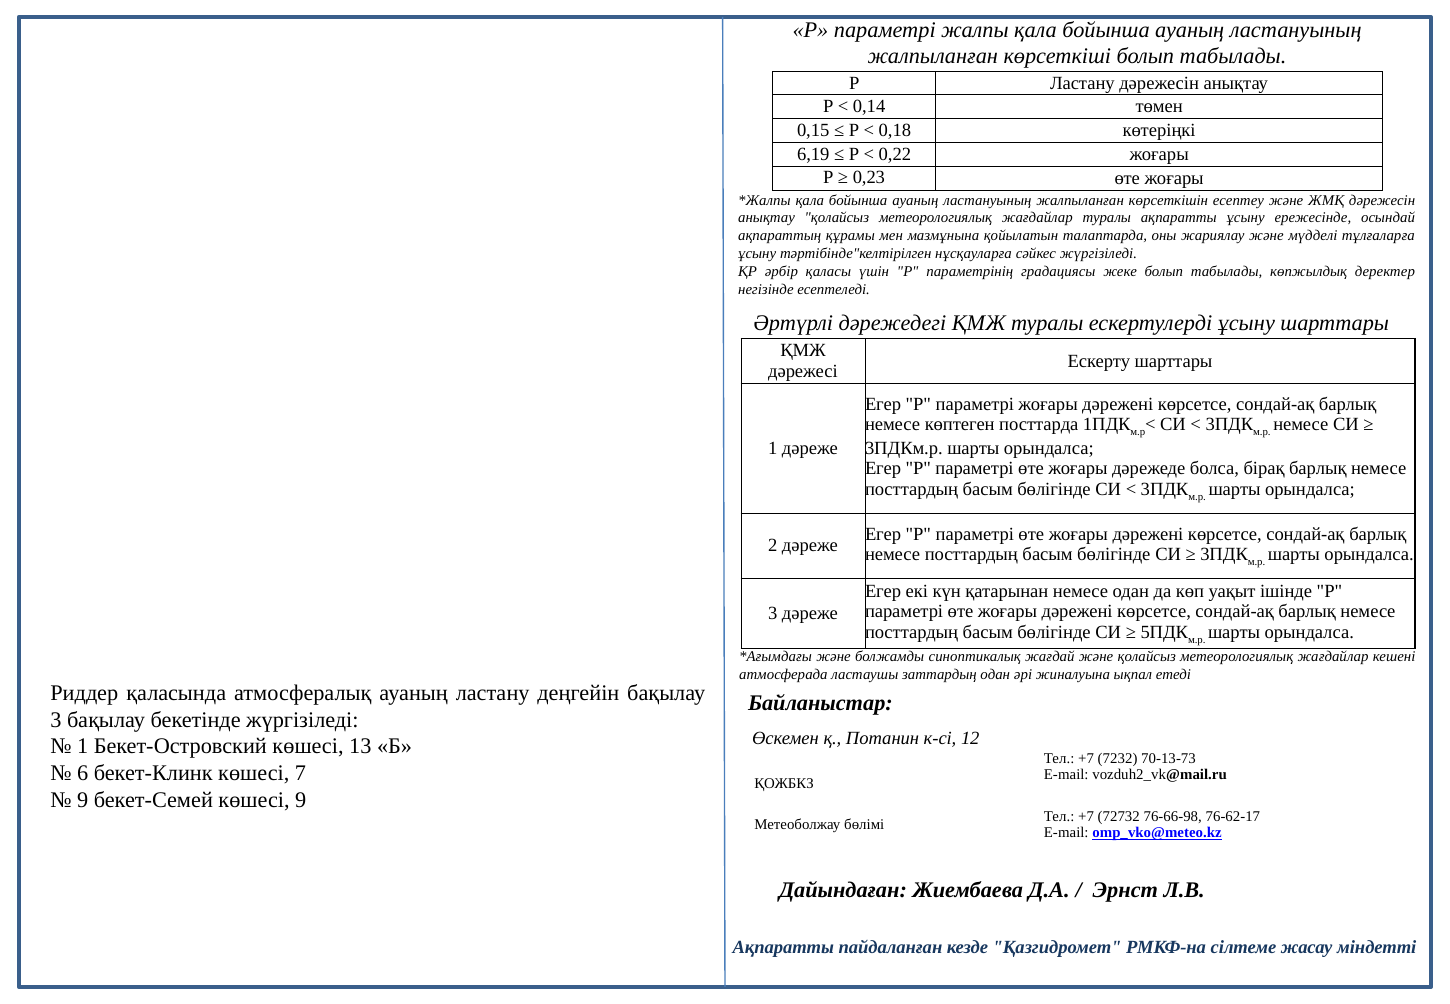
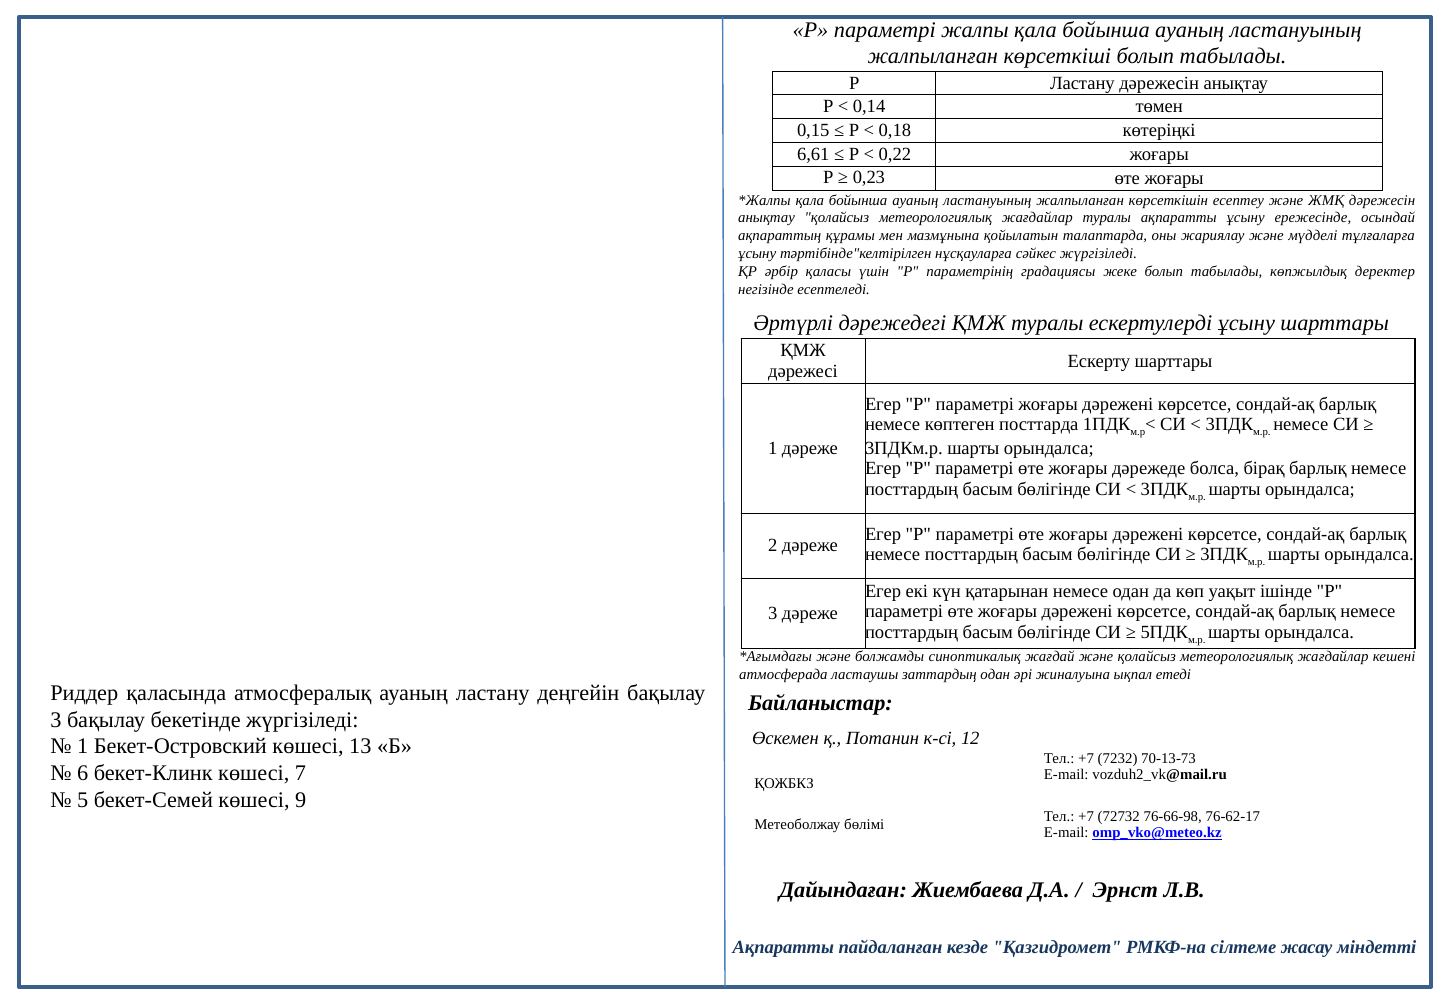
6,19: 6,19 -> 6,61 (813, 154)
9: 9 -> 5 (83, 800)
